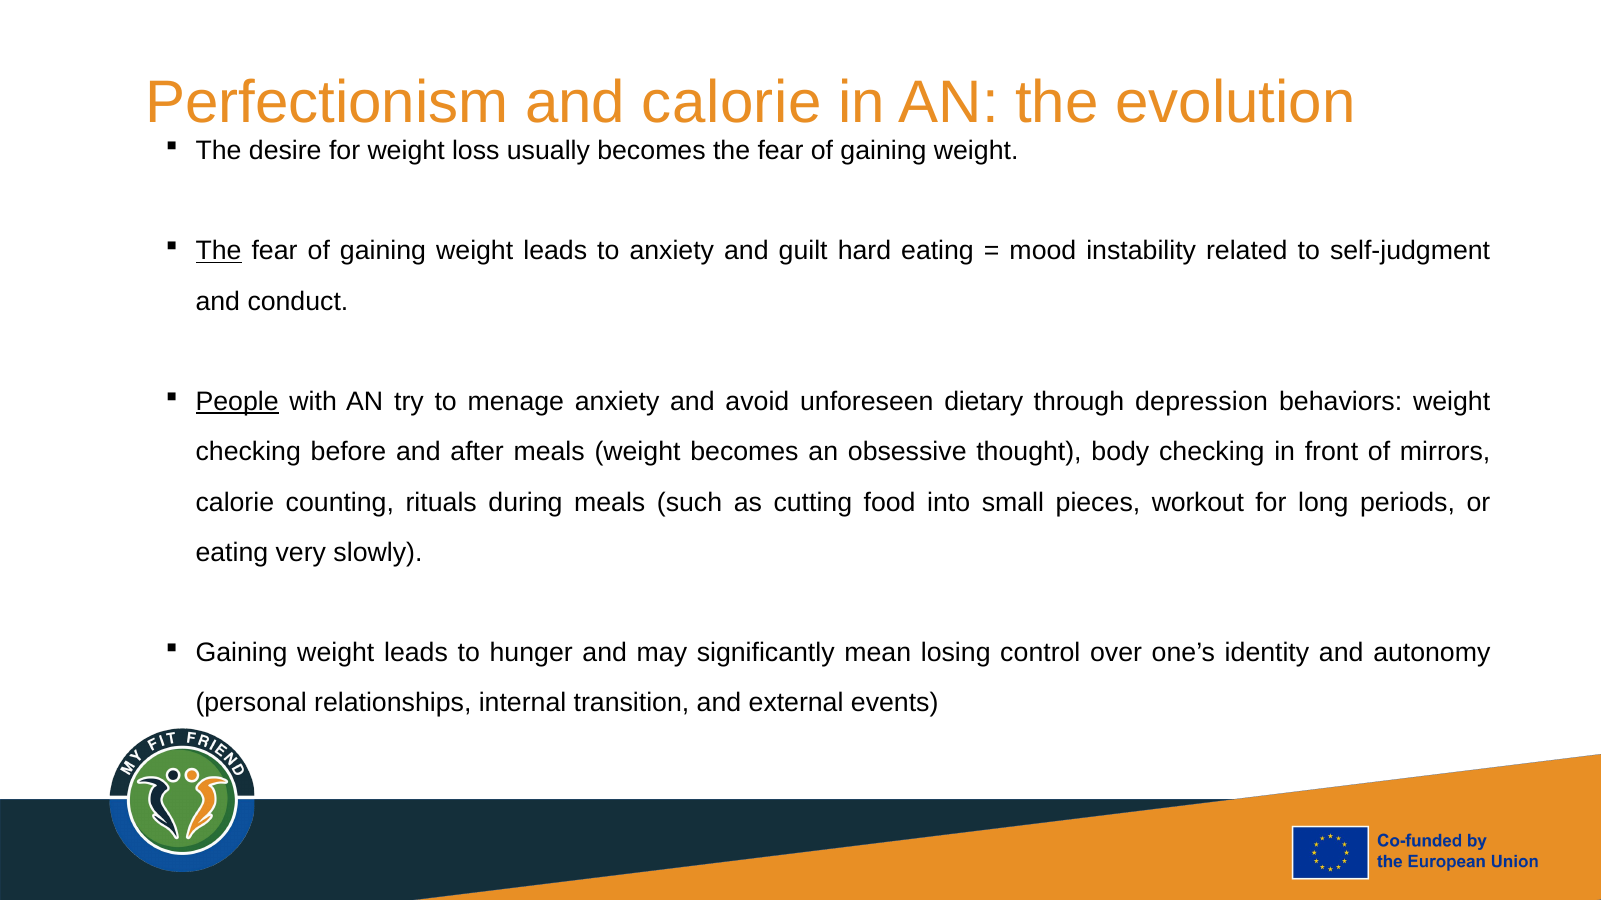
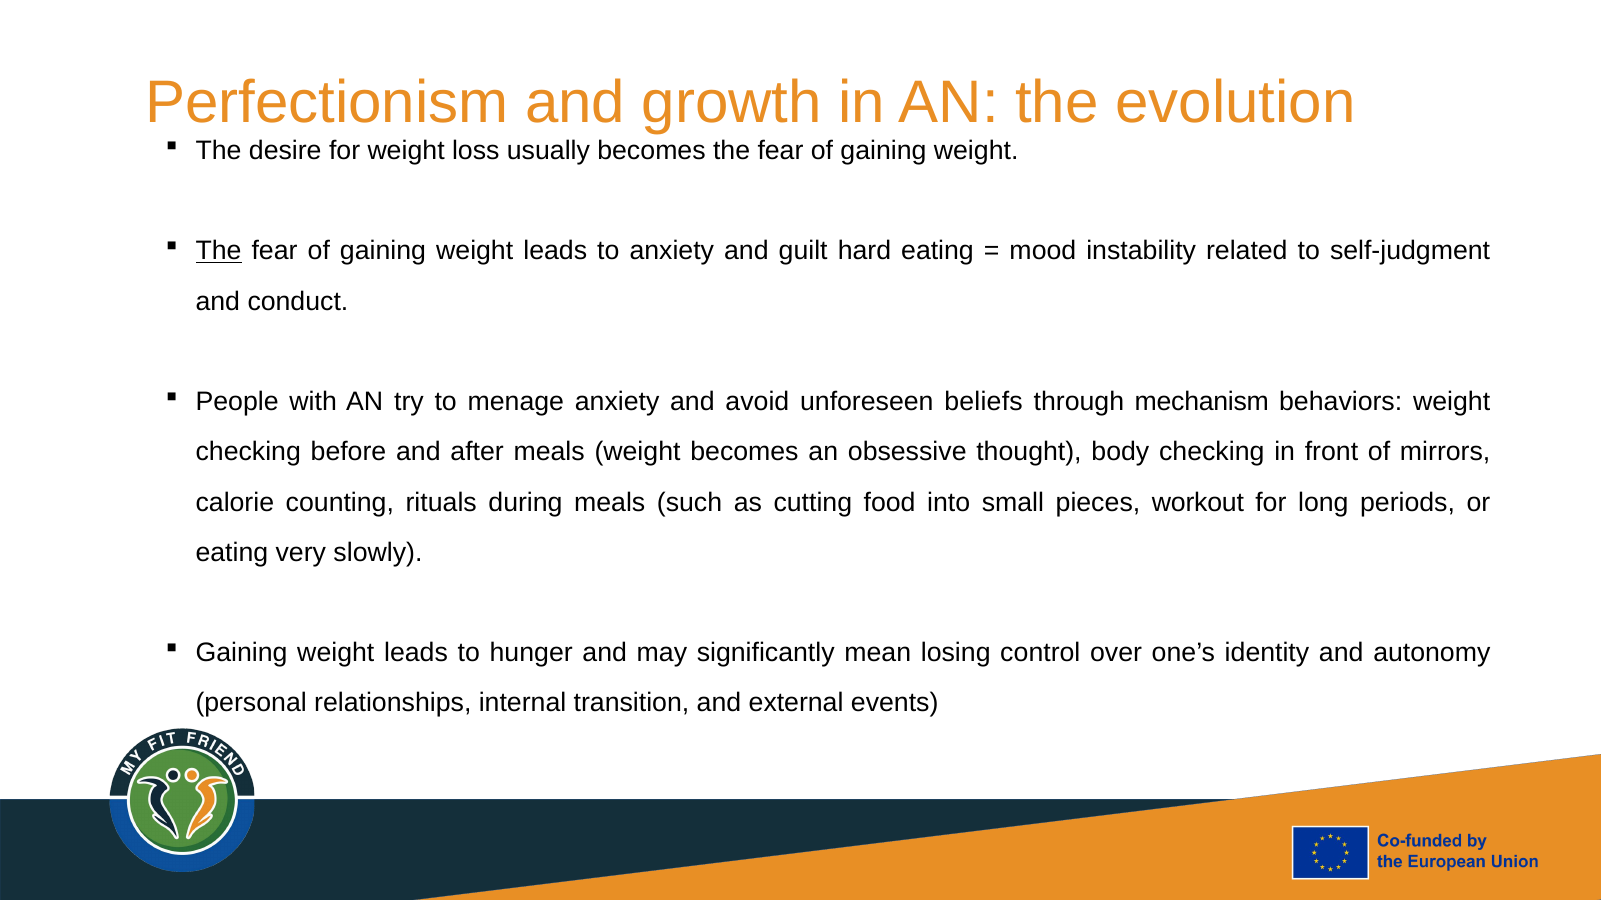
and calorie: calorie -> growth (732, 102)
People underline: present -> none (237, 402)
dietary: dietary -> beliefs (984, 402)
depression: depression -> mechanism (1202, 402)
